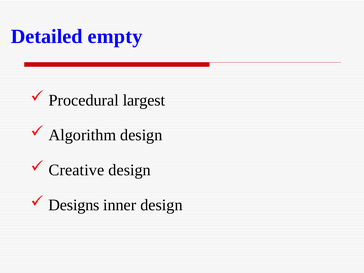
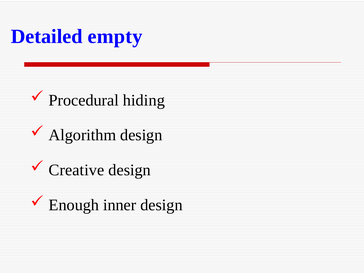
largest: largest -> hiding (144, 100)
Designs: Designs -> Enough (74, 205)
